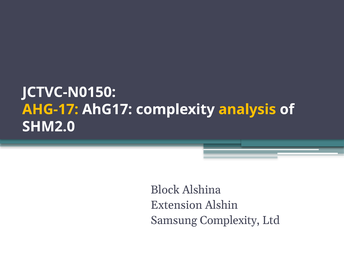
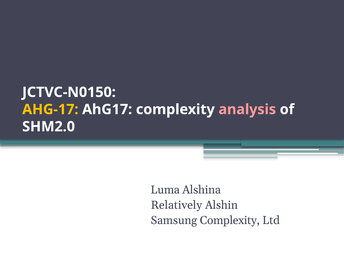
analysis colour: yellow -> pink (247, 109)
Block: Block -> Luma (165, 190)
Extension: Extension -> Relatively (176, 205)
